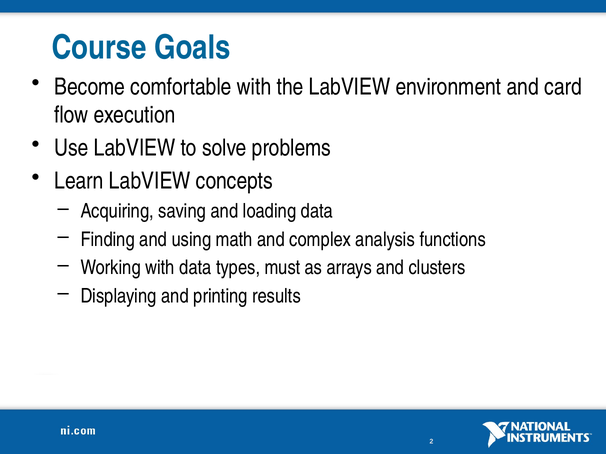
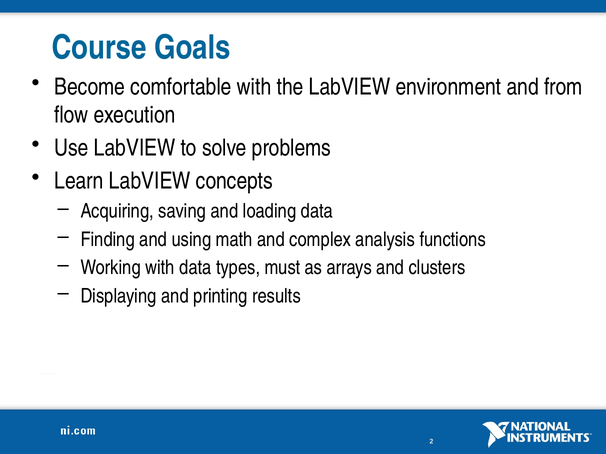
card: card -> from (563, 87)
